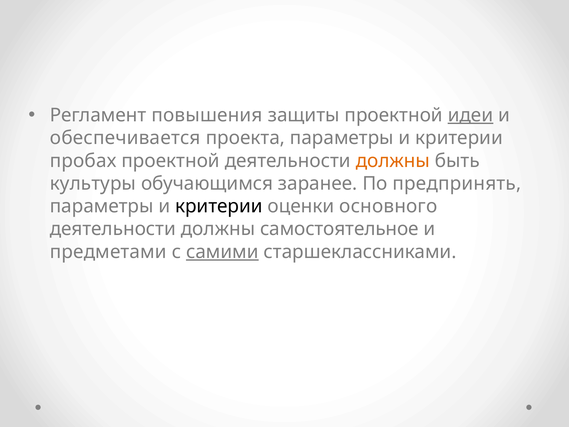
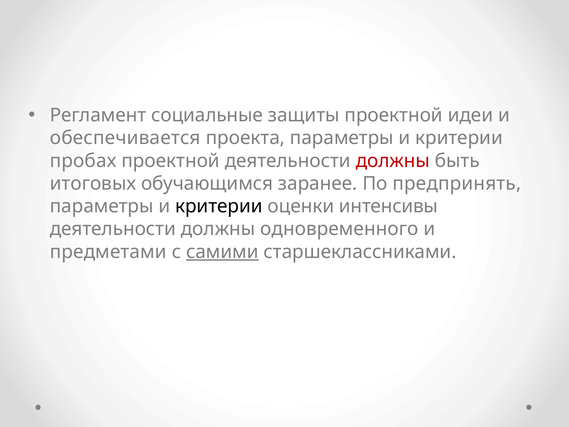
повышения: повышения -> социальные (207, 115)
идеи underline: present -> none (470, 115)
должны colour: orange -> red (393, 161)
культуры: культуры -> итоговых (93, 183)
основного: основного -> интенсивы (388, 206)
самостоятельное: самостоятельное -> одновременного (339, 229)
